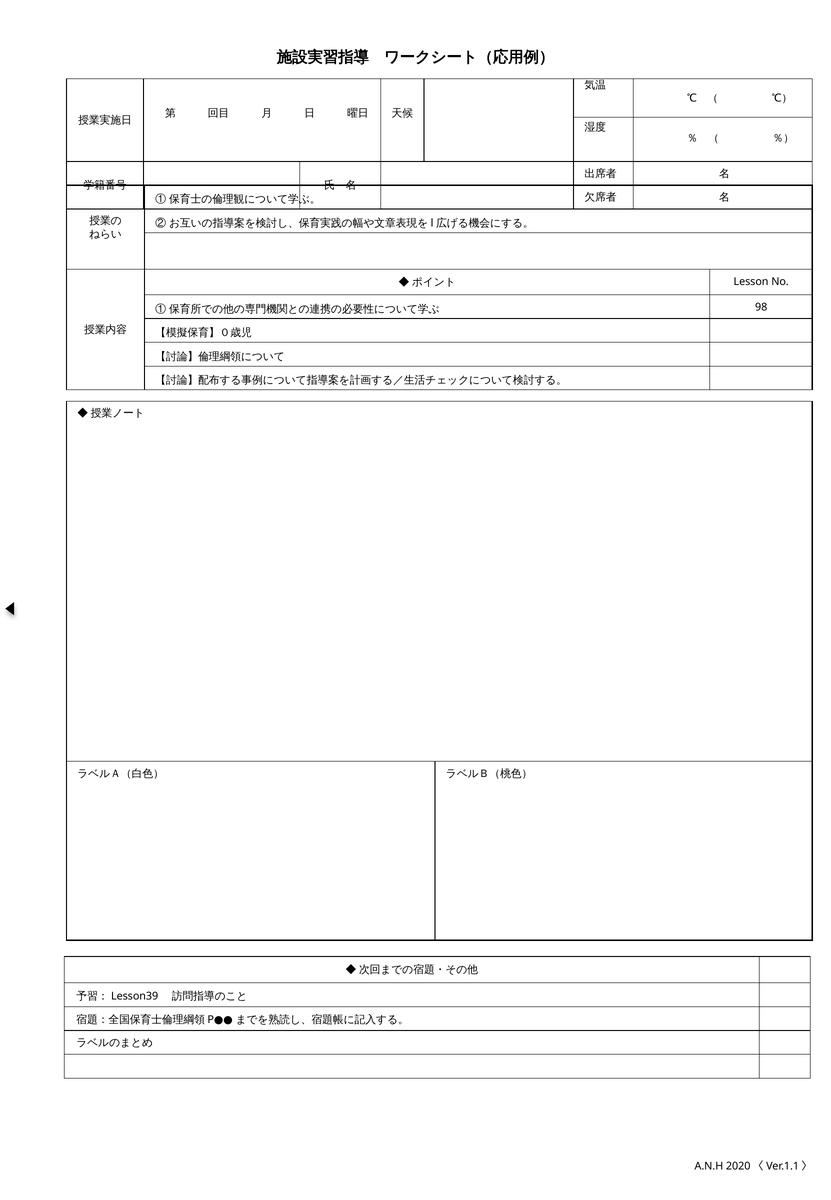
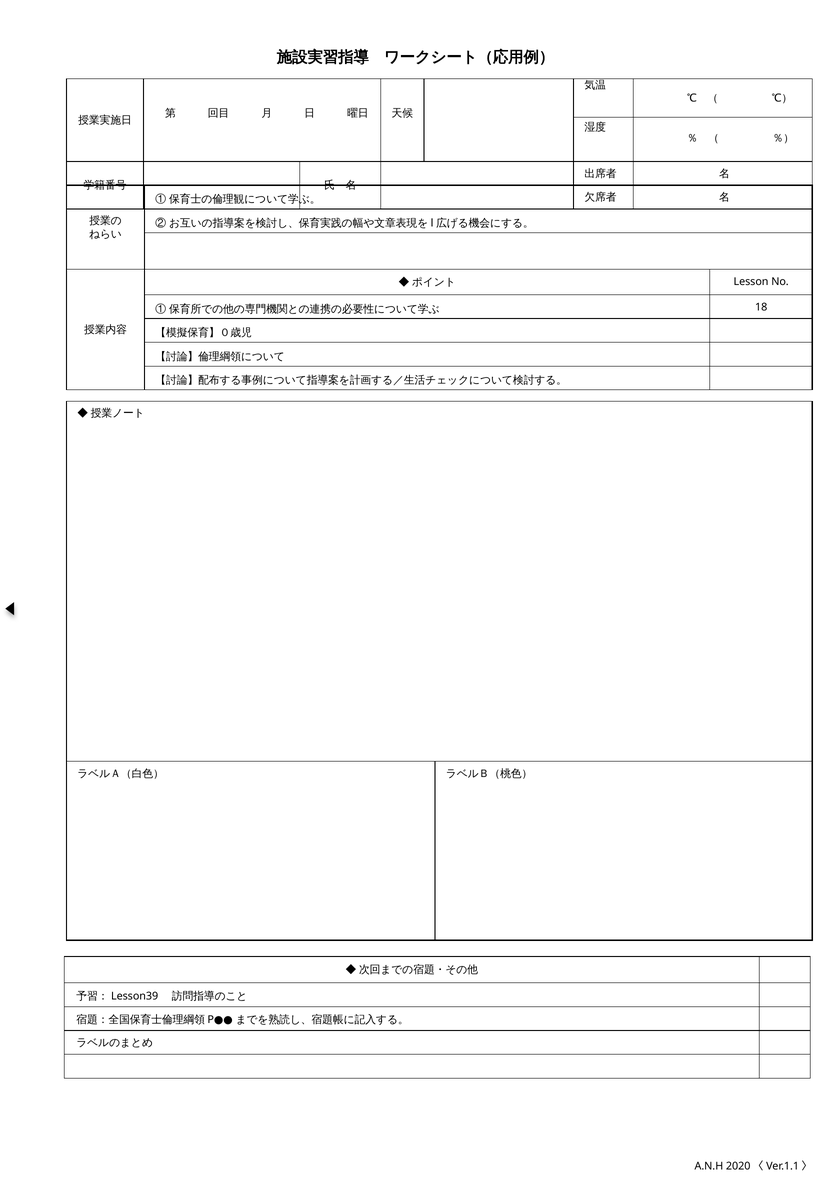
98: 98 -> 18 (761, 307)
